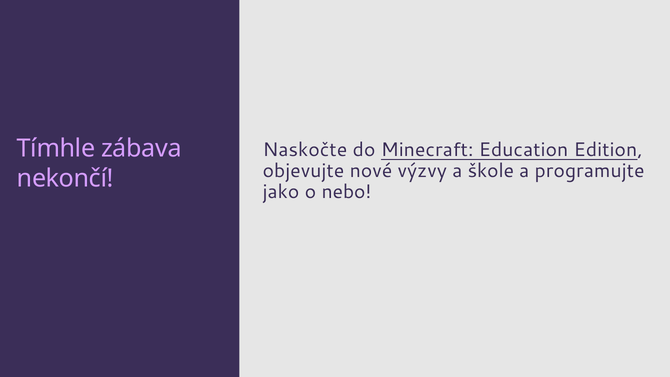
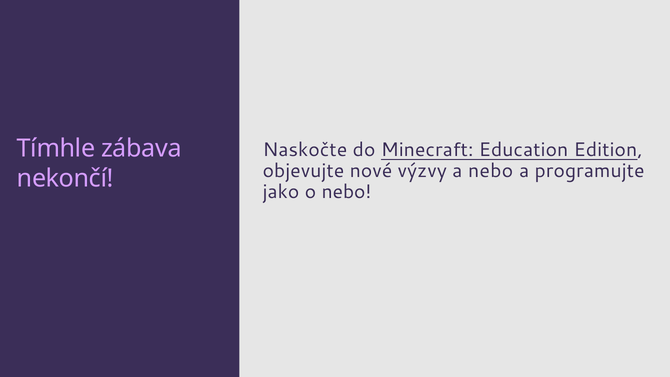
a škole: škole -> nebo (491, 171)
